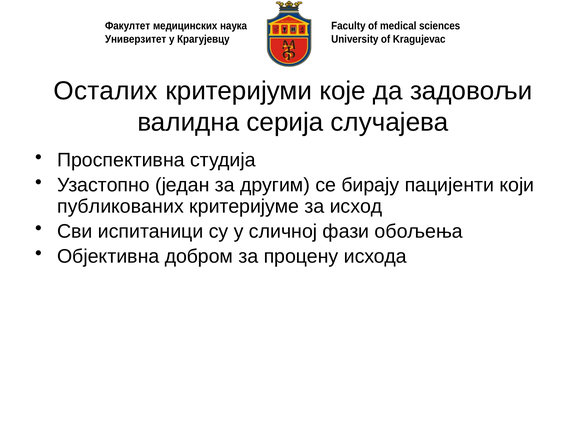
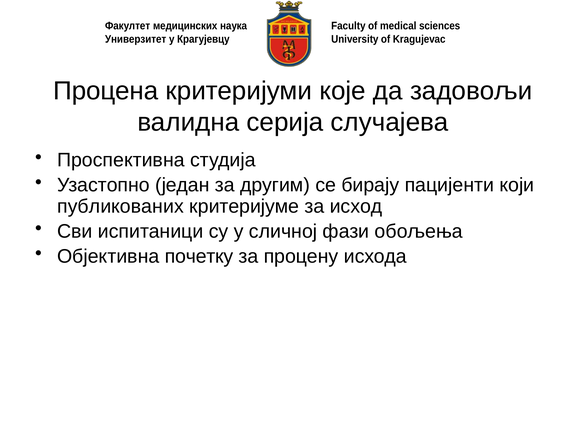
Осталих: Осталих -> Процена (106, 91)
добром: добром -> почетку (199, 256)
